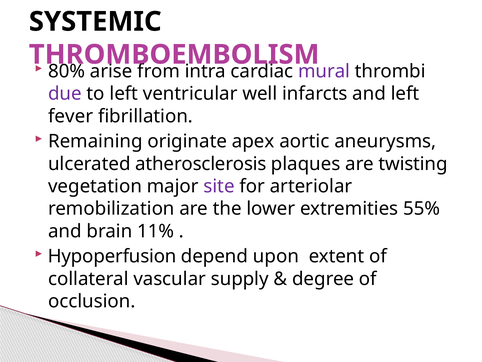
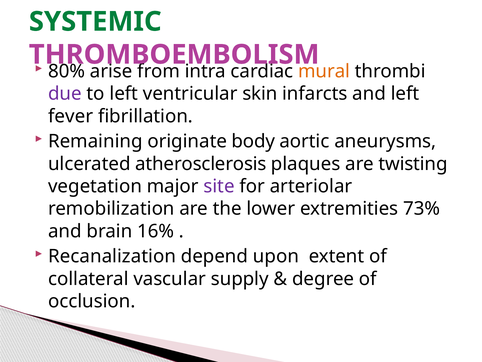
SYSTEMIC colour: black -> green (95, 22)
mural colour: purple -> orange (324, 71)
well: well -> skin (260, 94)
apex: apex -> body (253, 141)
55%: 55% -> 73% (422, 208)
11%: 11% -> 16% (156, 231)
Hypoperfusion: Hypoperfusion -> Recanalization (112, 256)
